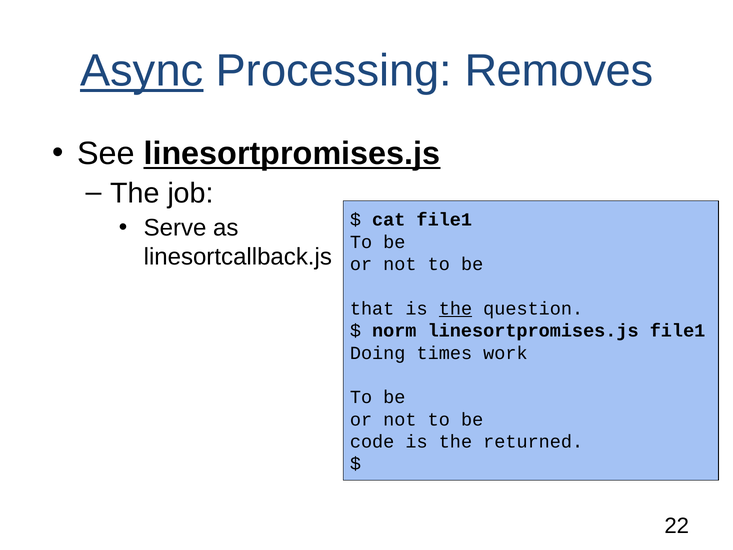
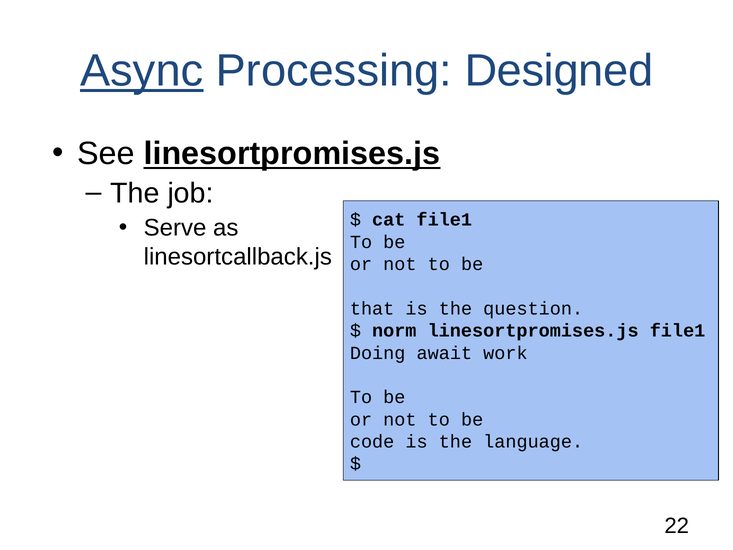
Removes: Removes -> Designed (559, 71)
the underline: present -> none (455, 308)
times: times -> await (444, 353)
returned: returned -> language (533, 441)
